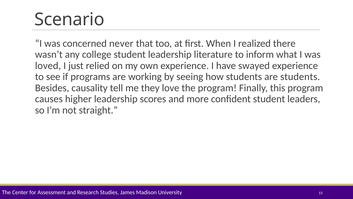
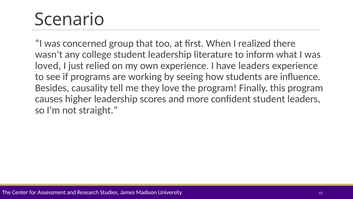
never: never -> group (121, 43)
have swayed: swayed -> leaders (254, 66)
are students: students -> influence (300, 77)
